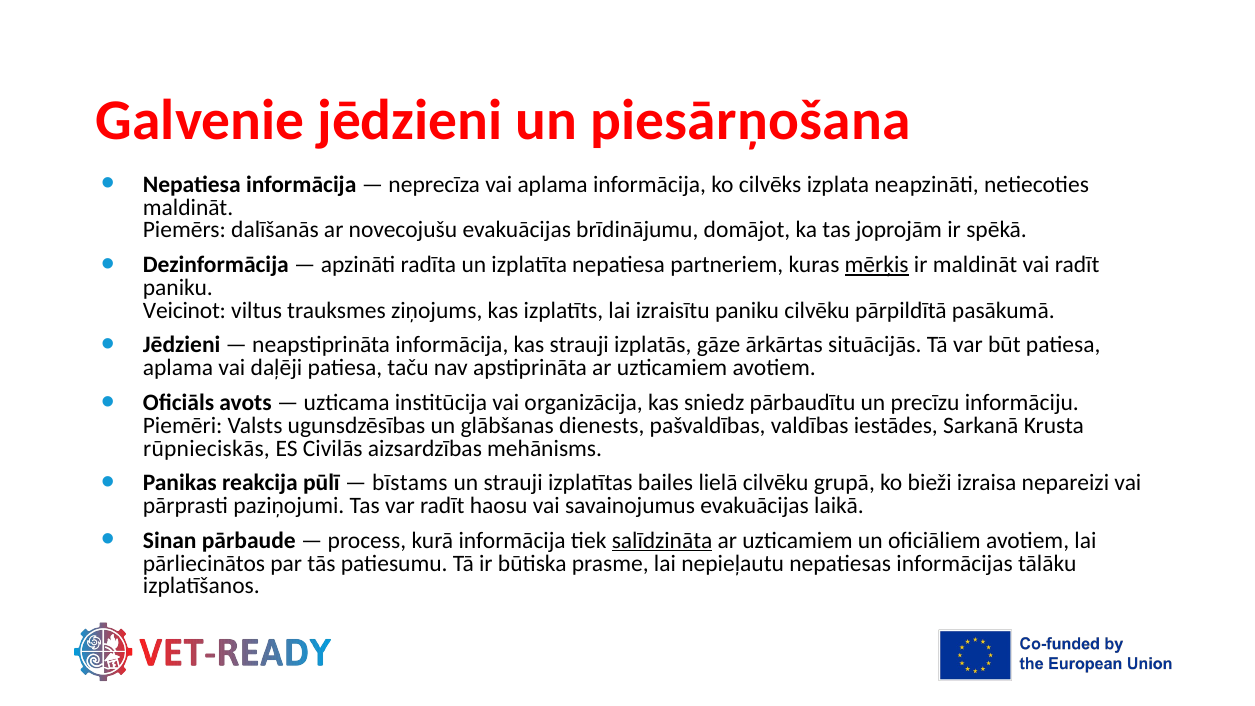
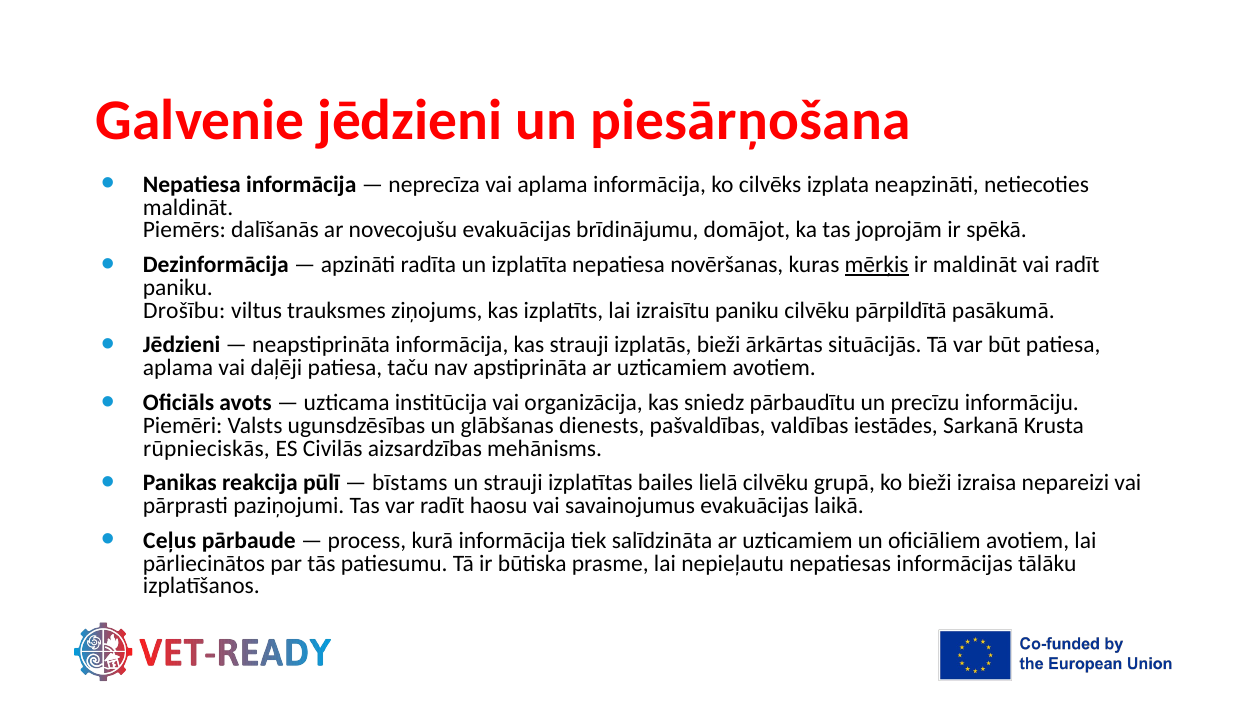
partneriem: partneriem -> novēršanas (727, 265)
Veicinot: Veicinot -> Drošību (184, 311)
izplatās gāze: gāze -> bieži (719, 345)
Sinan: Sinan -> Ceļus (170, 540)
salīdzināta underline: present -> none (662, 540)
